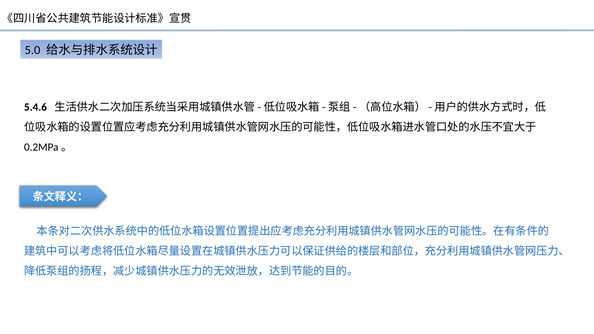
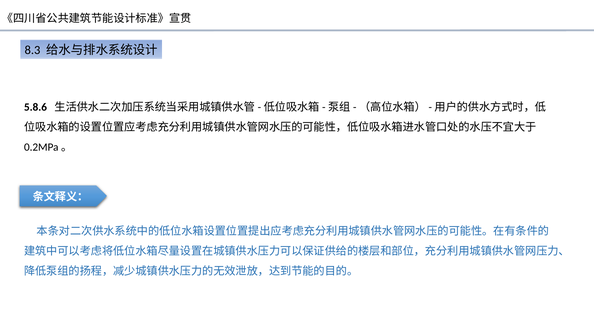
5.0: 5.0 -> 8.3 (32, 50)
5.4.6: 5.4.6 -> 5.8.6 (35, 107)
